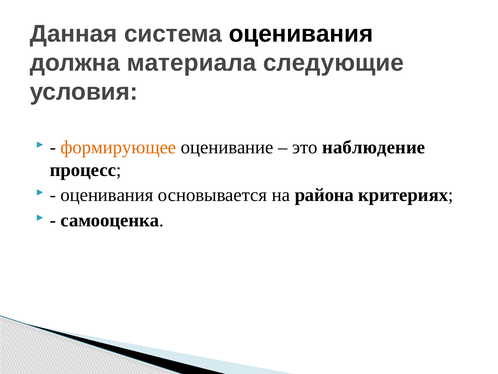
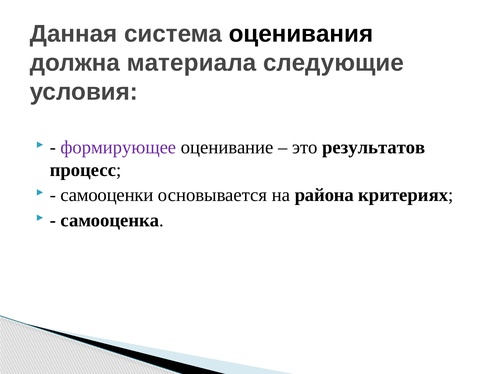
формирующее colour: orange -> purple (118, 147)
наблюдение: наблюдение -> результатов (374, 147)
оценивания: оценивания -> самооценки (107, 195)
